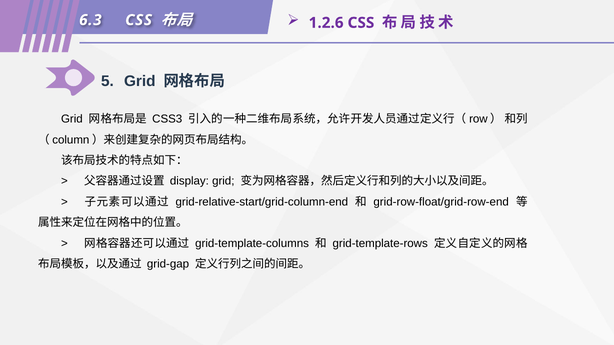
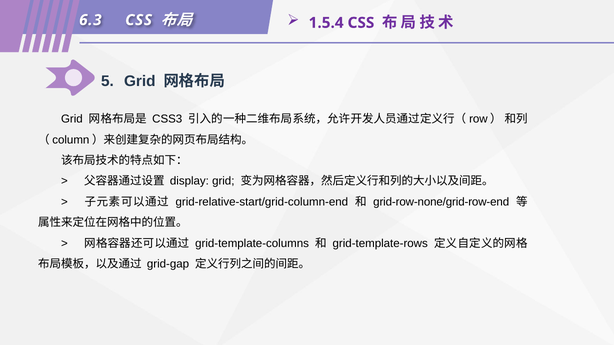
1.2.6: 1.2.6 -> 1.5.4 (326, 23)
grid-row-float/grid-row-end: grid-row-float/grid-row-end -> grid-row-none/grid-row-end (441, 202)
